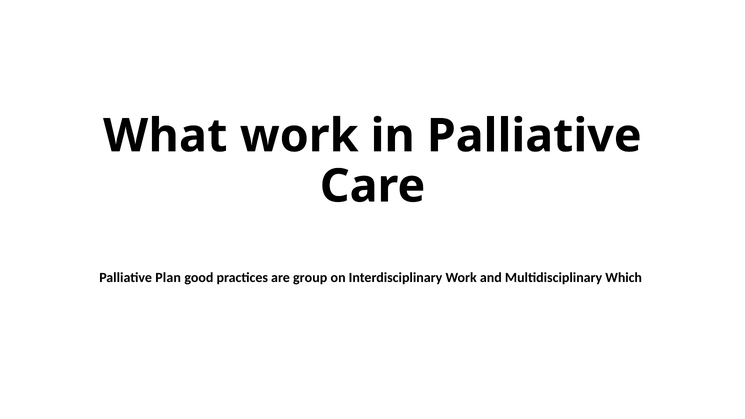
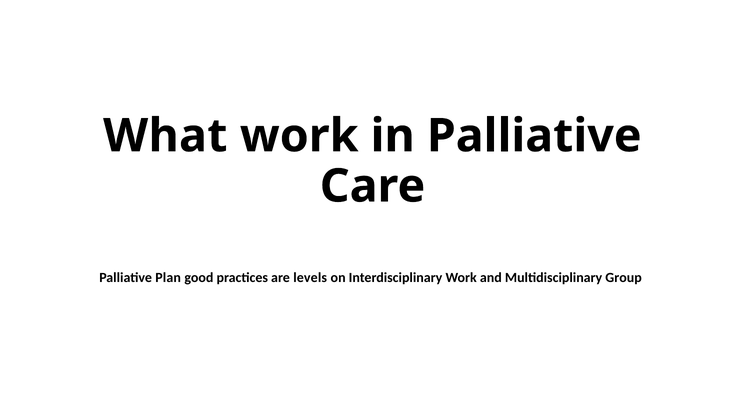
group: group -> levels (310, 278)
Which: Which -> Group (624, 278)
